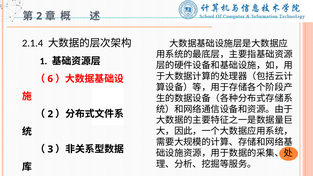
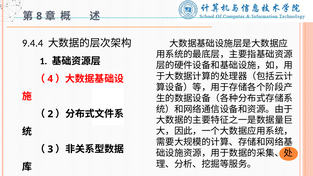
2: 2 -> 8 (39, 16)
2.1.4: 2.1.4 -> 9.4.4 (33, 43)
6: 6 -> 4 (50, 79)
